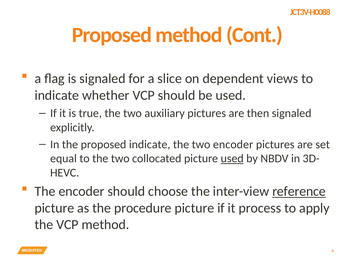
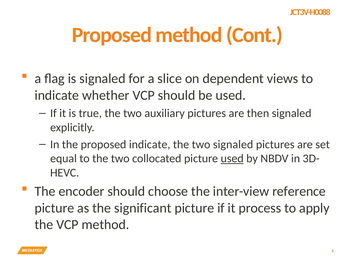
two encoder: encoder -> signaled (233, 145)
reference underline: present -> none (299, 192)
procedure: procedure -> significant (143, 208)
